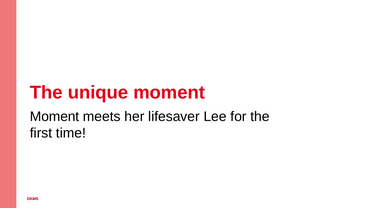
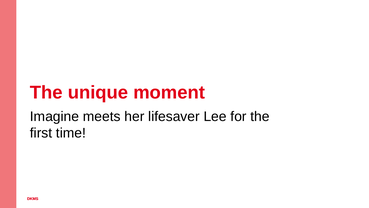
Moment: Moment -> Imagine (54, 116)
